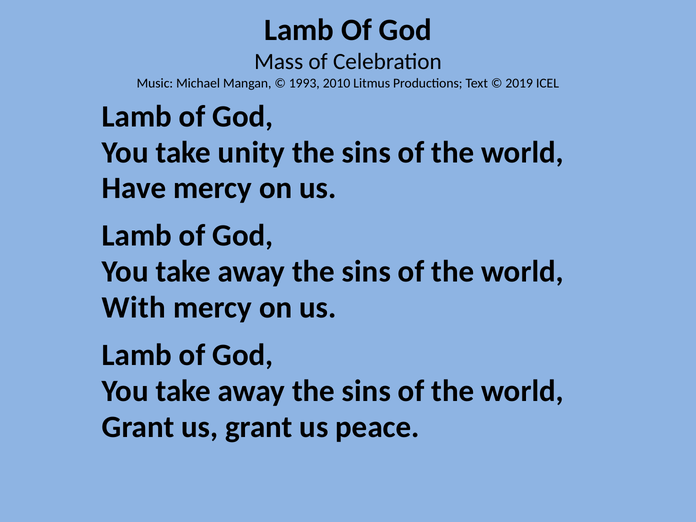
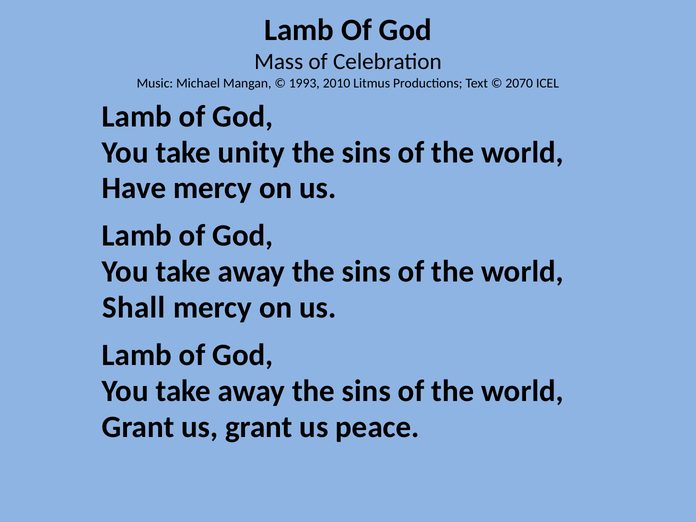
2019: 2019 -> 2070 (519, 83)
With: With -> Shall (134, 308)
